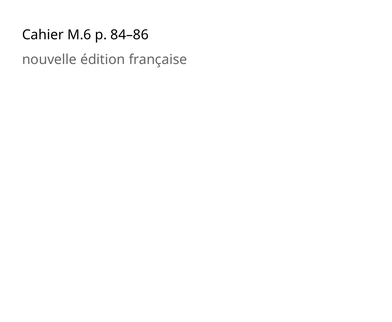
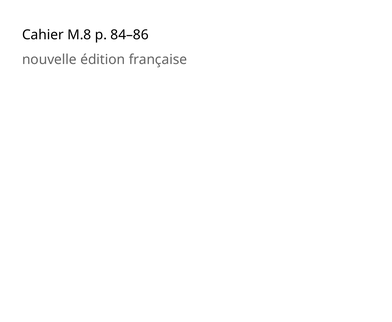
M.6: M.6 -> M.8 (79, 35)
